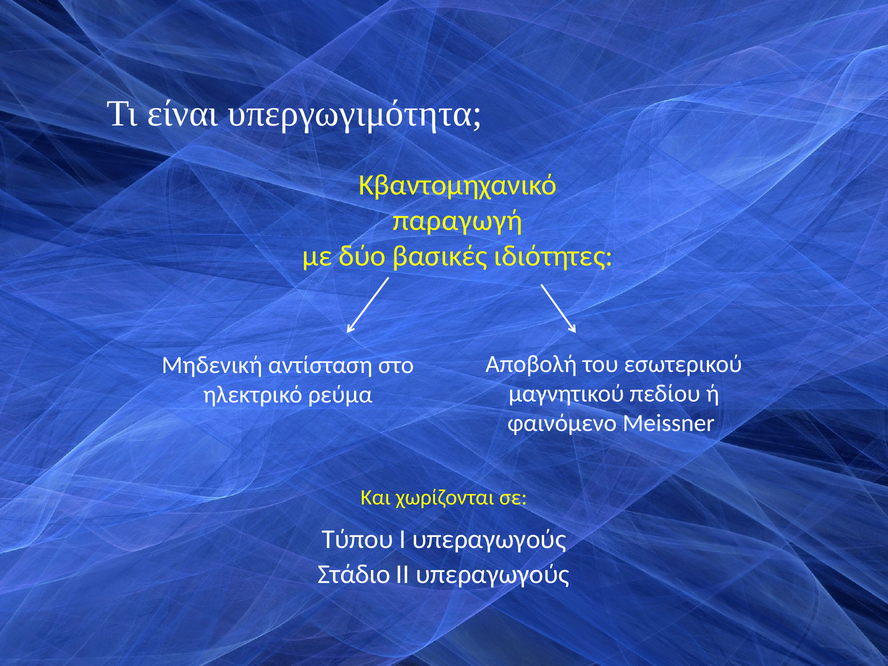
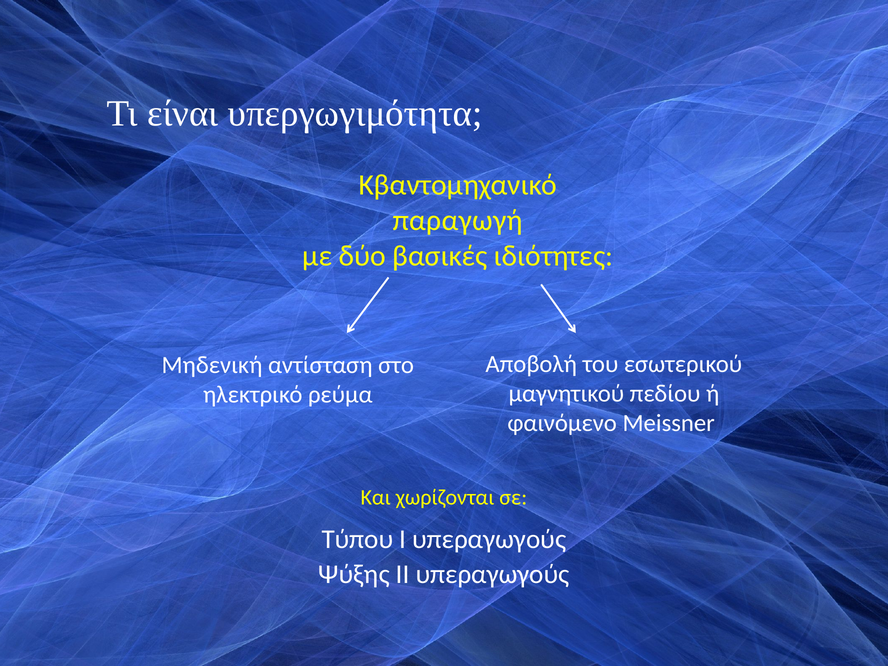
Στάδιο: Στάδιο -> Ψύξης (354, 574)
